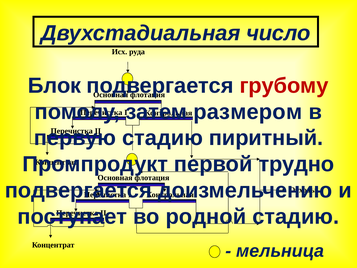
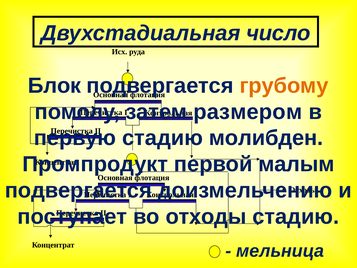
грубому colour: red -> orange (284, 86)
пиритный: пиритный -> молибден (266, 138)
трудно: трудно -> малым (296, 164)
во родной: родной -> отходы (206, 216)
